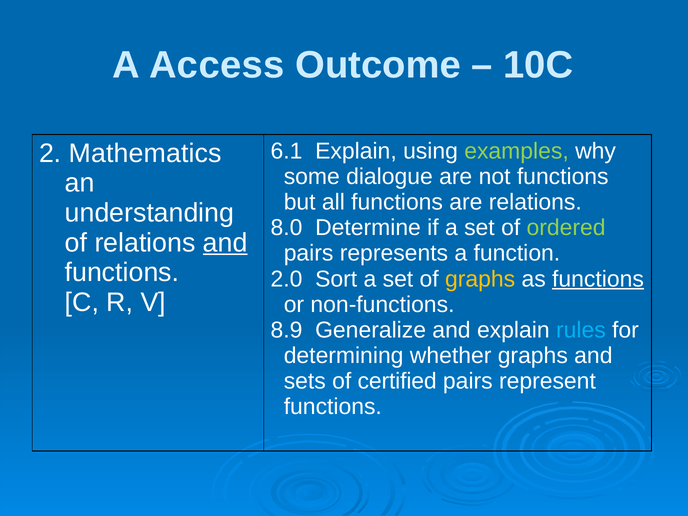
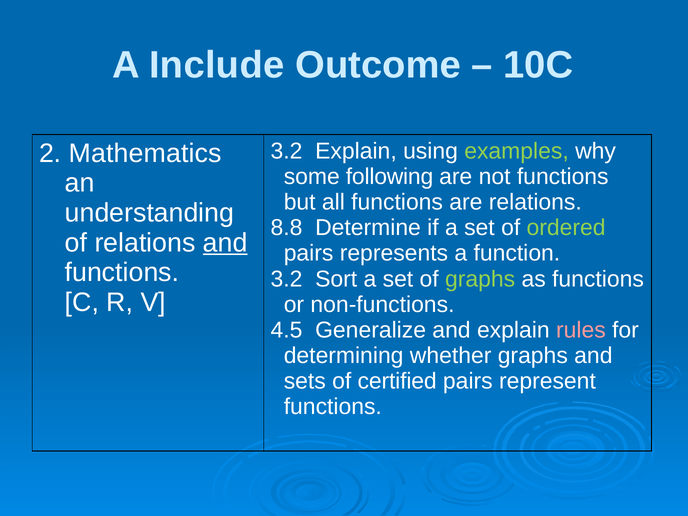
Access: Access -> Include (217, 65)
6.1: 6.1 -> 3.2 (287, 151)
dialogue: dialogue -> following (390, 177)
8.0: 8.0 -> 8.8 (287, 228)
2.0: 2.0 -> 3.2 (287, 279)
graphs colour: yellow -> light green (480, 279)
functions underline: present -> none (598, 279)
8.9: 8.9 -> 4.5 (287, 330)
rules colour: light blue -> pink (581, 330)
